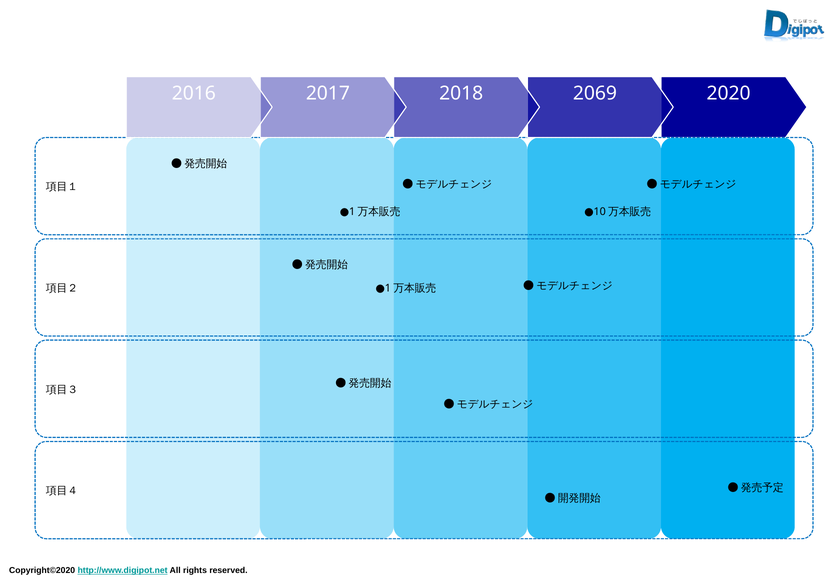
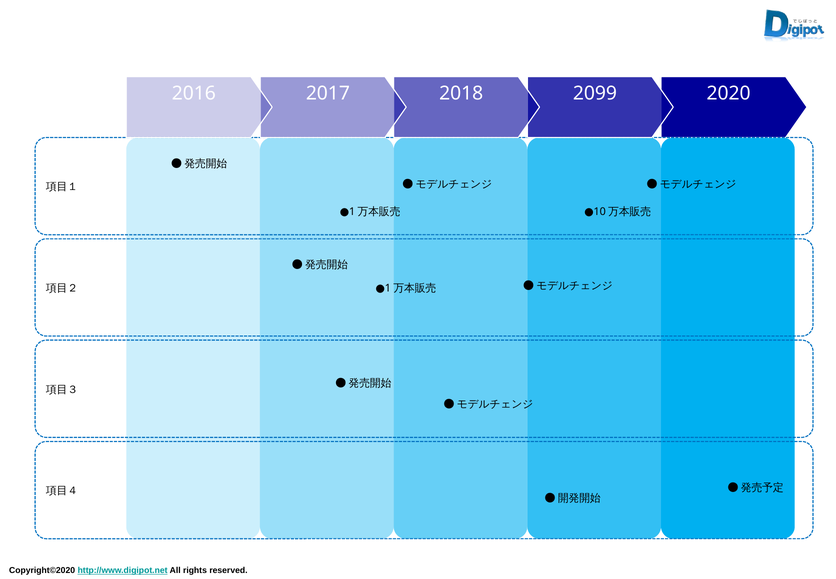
2069: 2069 -> 2099 (595, 93)
